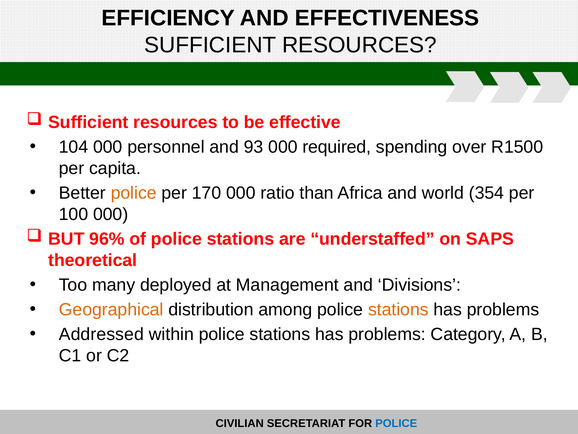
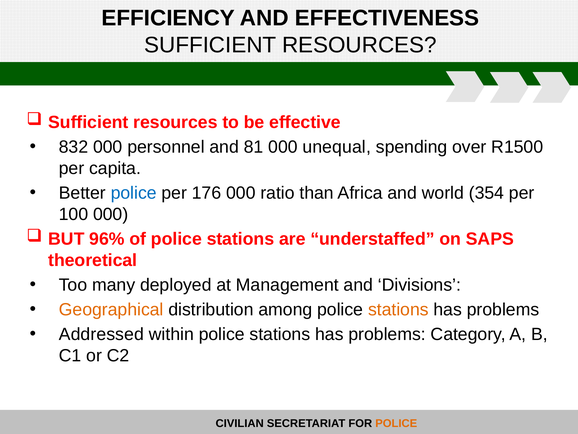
104: 104 -> 832 (74, 147)
93: 93 -> 81 (254, 147)
required: required -> unequal (337, 147)
police colour: orange -> blue (134, 193)
170: 170 -> 176 (207, 193)
POLICE colour: blue -> orange (396, 423)
